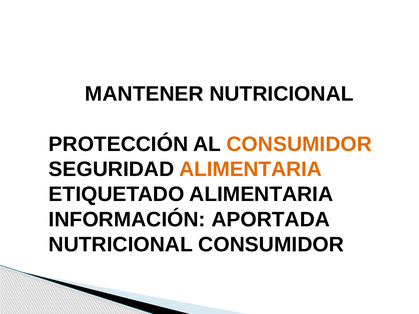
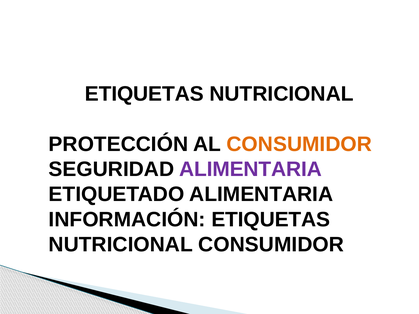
MANTENER: MANTENER -> ETIQUETAS (144, 94)
ALIMENTARIA colour: orange -> purple (251, 169)
INFORMACIÓN APORTADA: APORTADA -> ETIQUETAS (271, 220)
